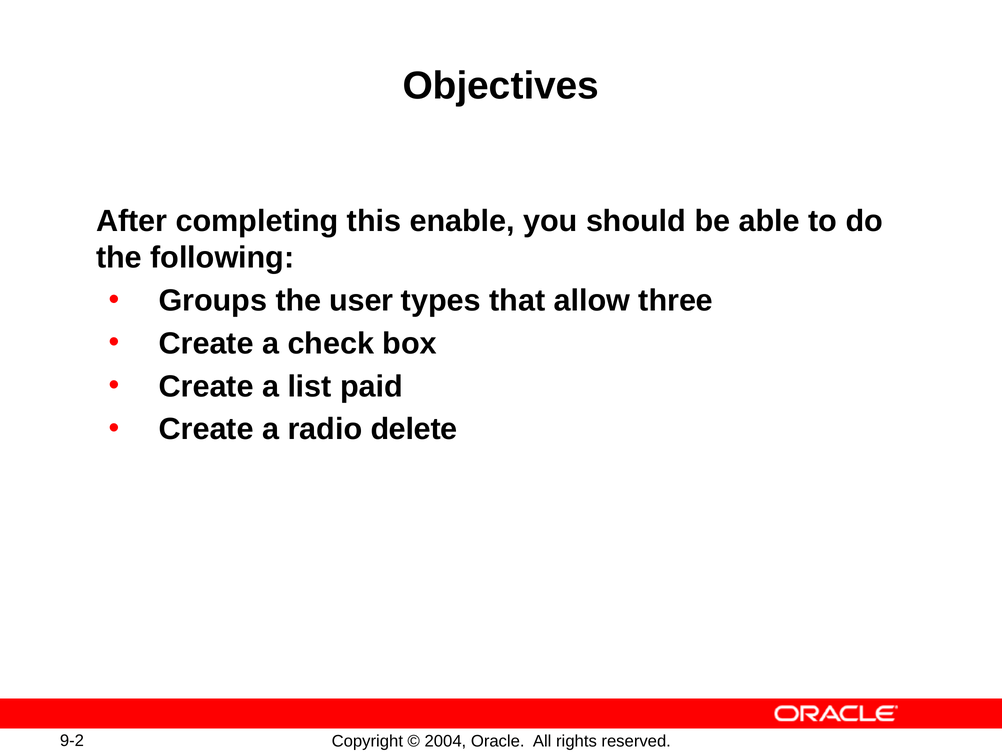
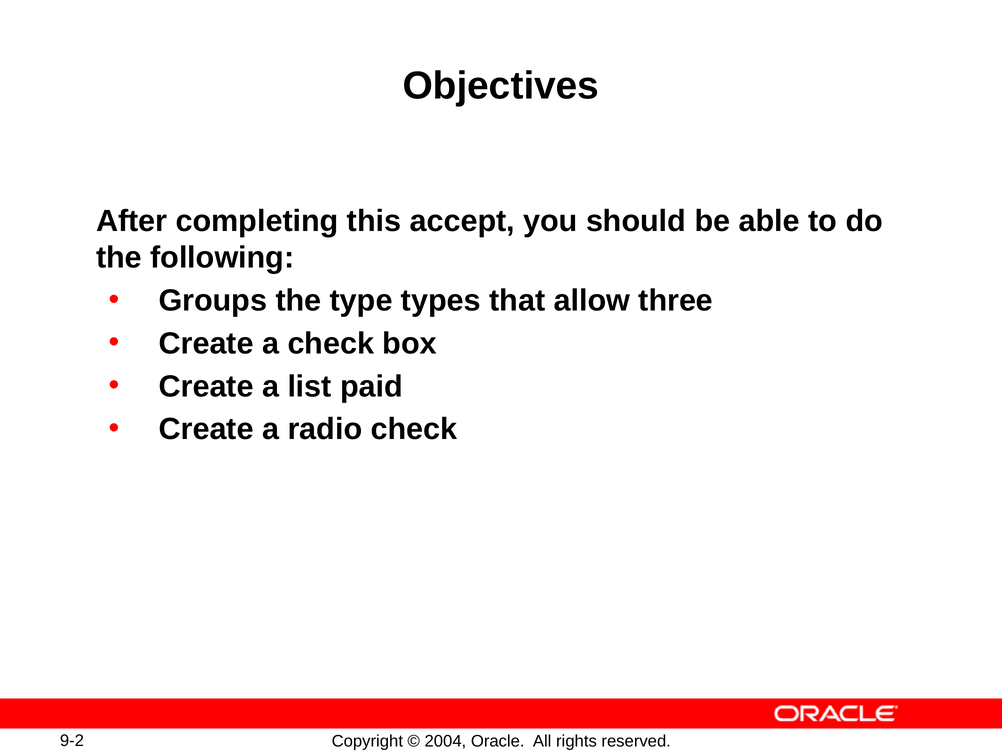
enable: enable -> accept (462, 221)
user: user -> type (361, 300)
radio delete: delete -> check (414, 429)
